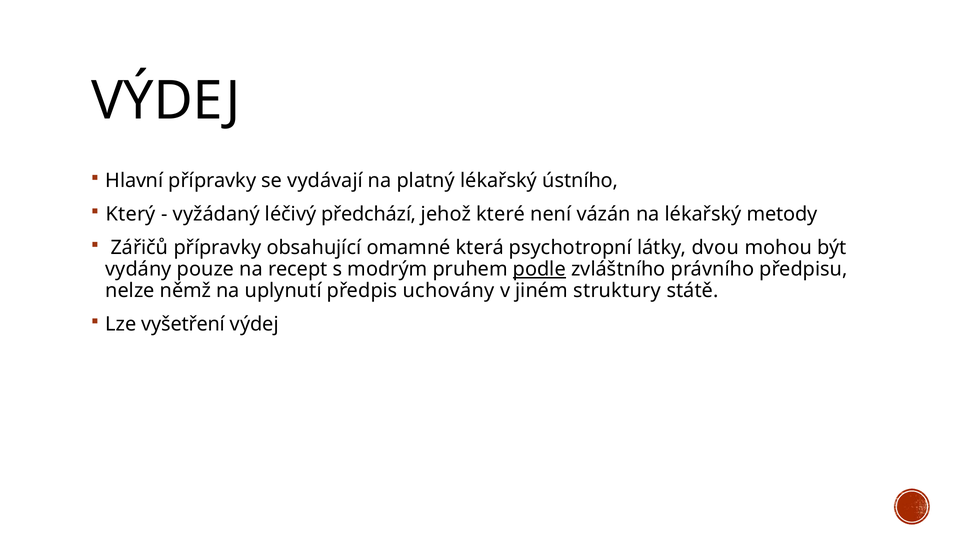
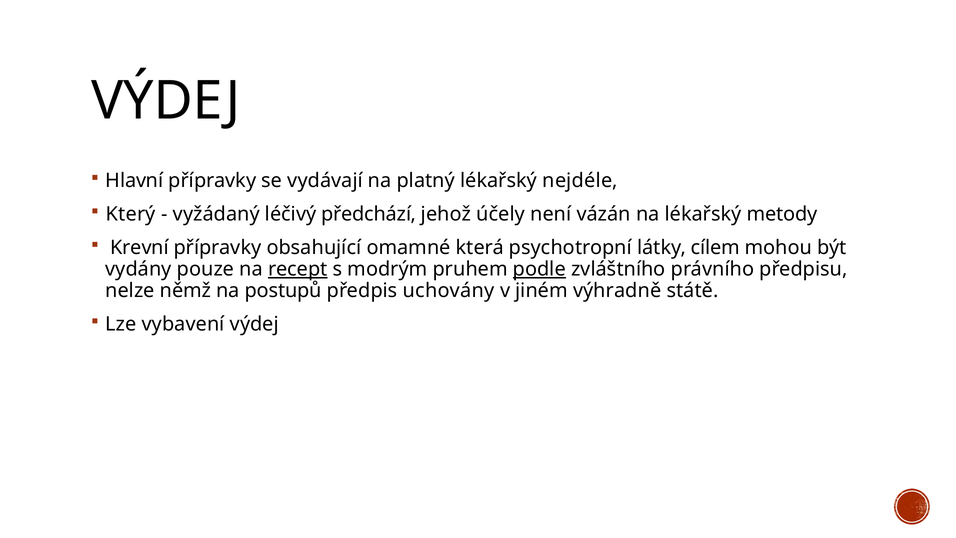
ústního: ústního -> nejdéle (580, 181)
které: které -> účely (501, 214)
Zářičů: Zářičů -> Krevní (140, 247)
dvou: dvou -> cílem (715, 247)
recept underline: none -> present (298, 269)
uplynutí: uplynutí -> postupů (283, 290)
struktury: struktury -> výhradně (617, 290)
vyšetření: vyšetření -> vybavení (183, 324)
